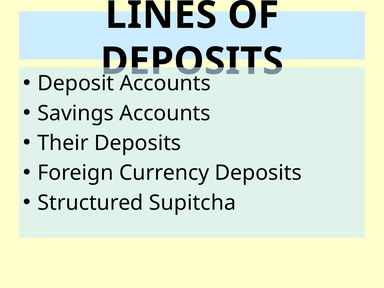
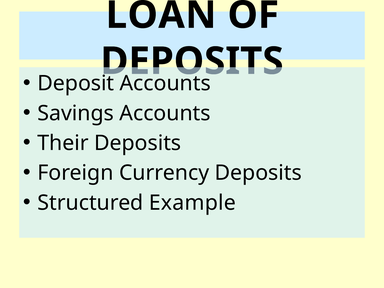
LINES: LINES -> LOAN (161, 15)
Supitcha: Supitcha -> Example (192, 203)
